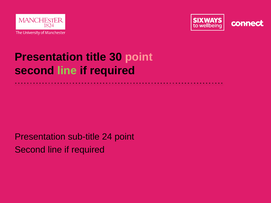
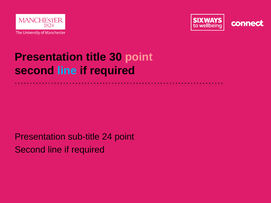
line colour: light green -> light blue (67, 71)
